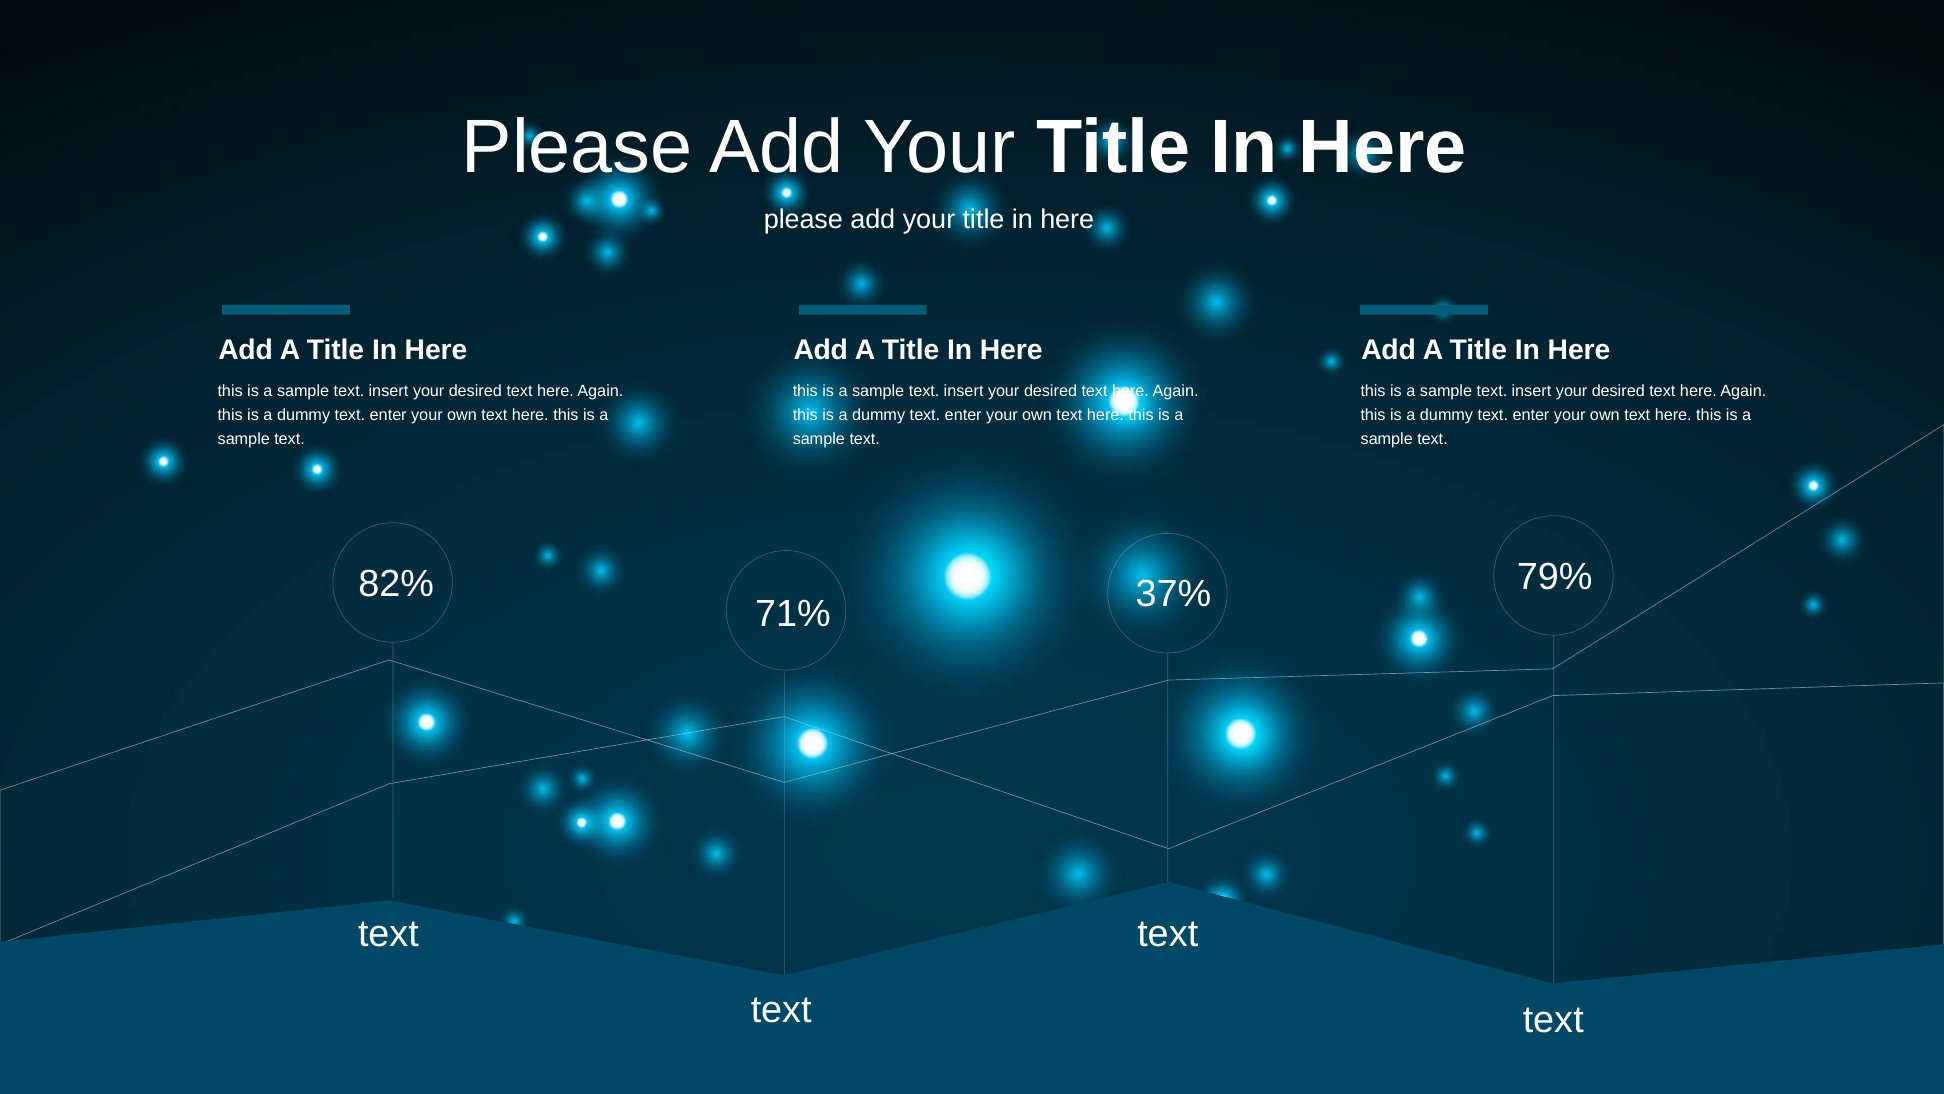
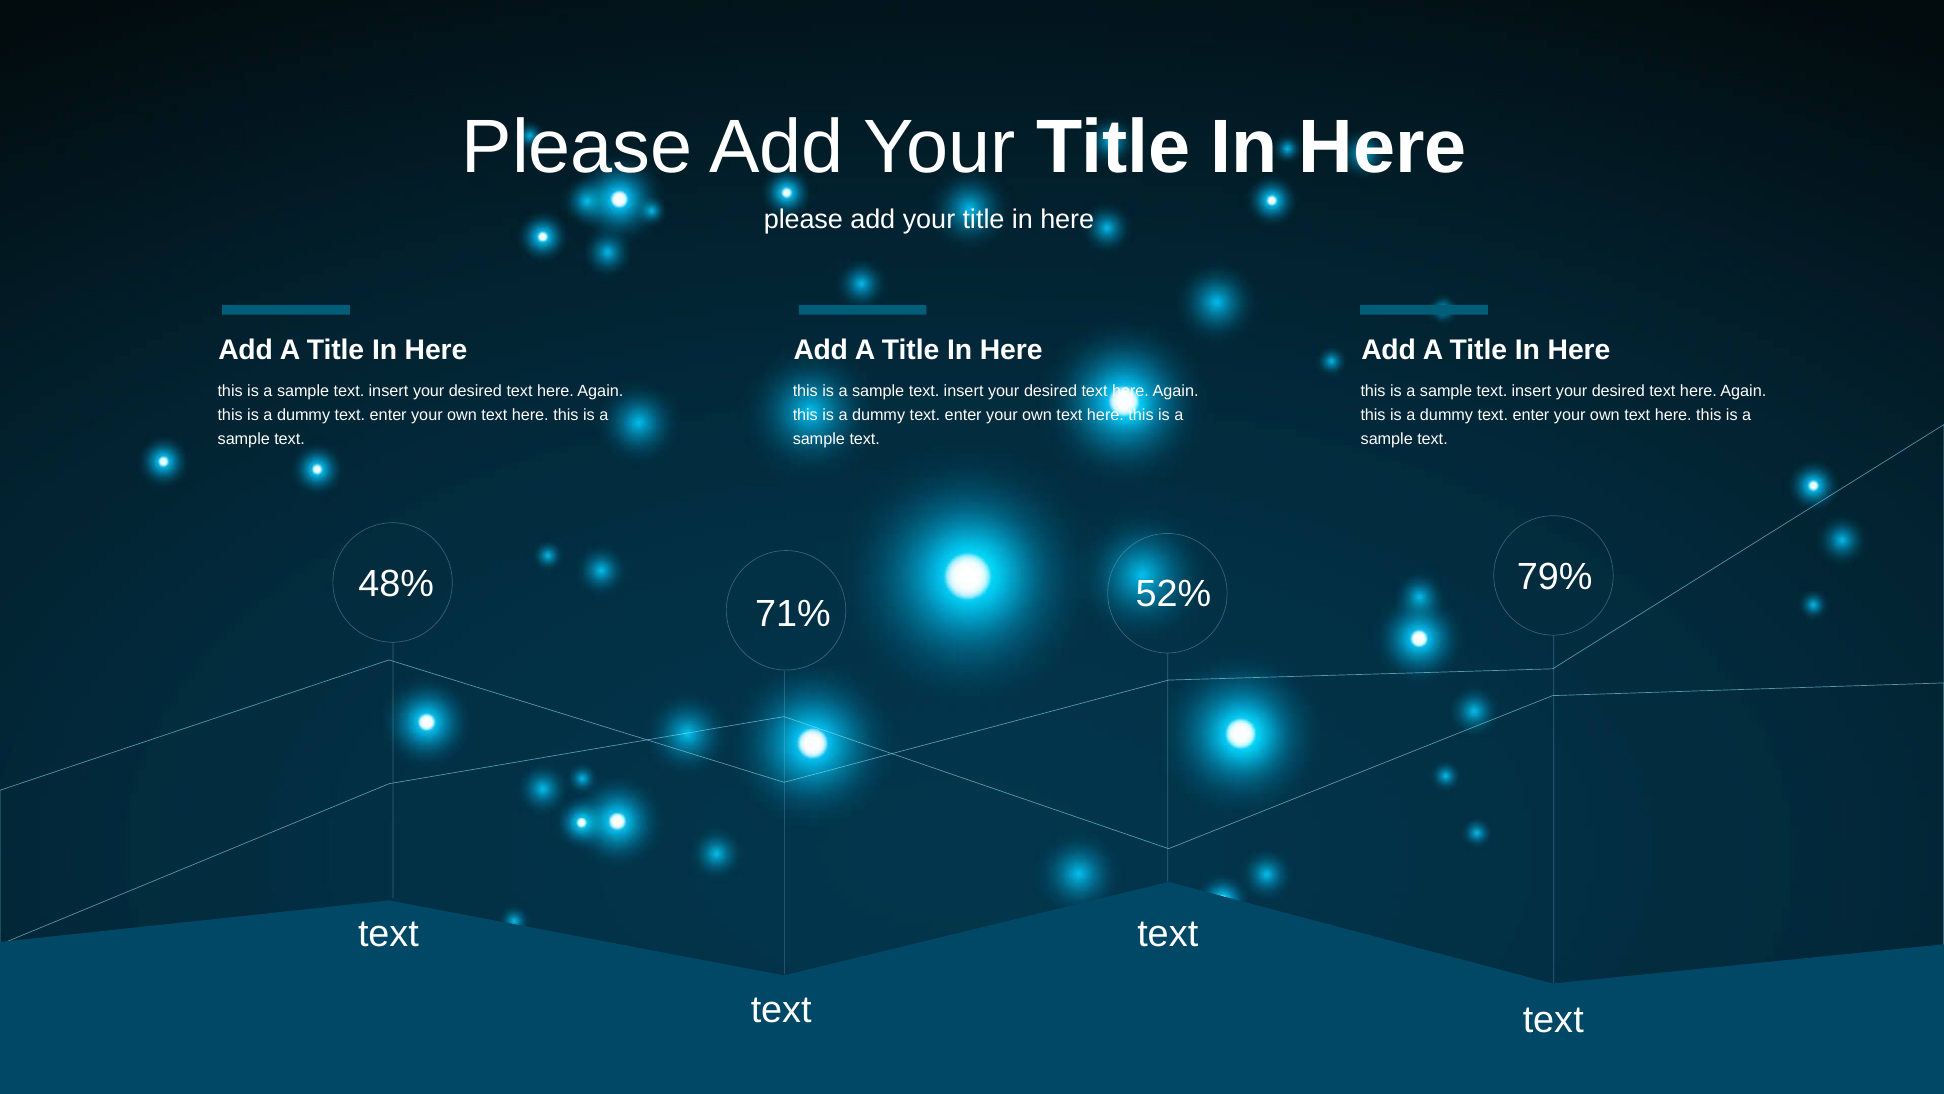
82%: 82% -> 48% (396, 584)
37%: 37% -> 52% (1173, 594)
